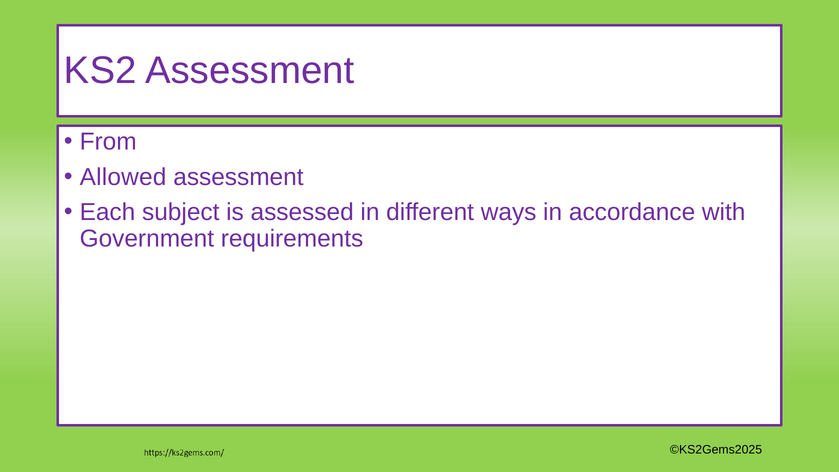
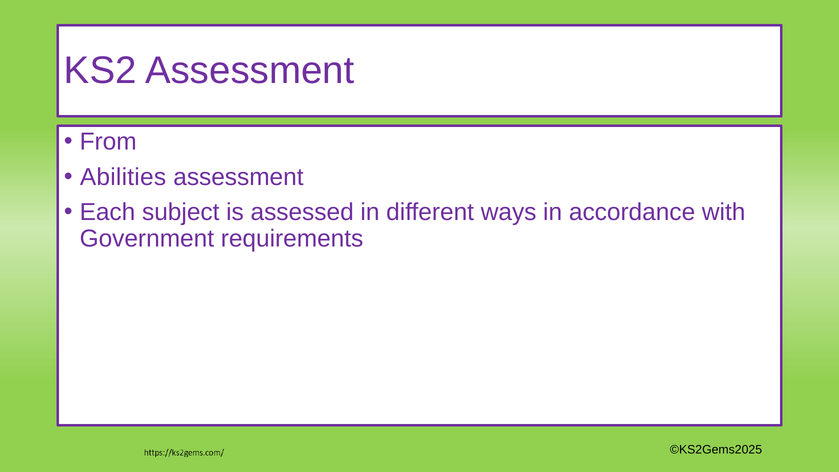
Allowed: Allowed -> Abilities (123, 177)
